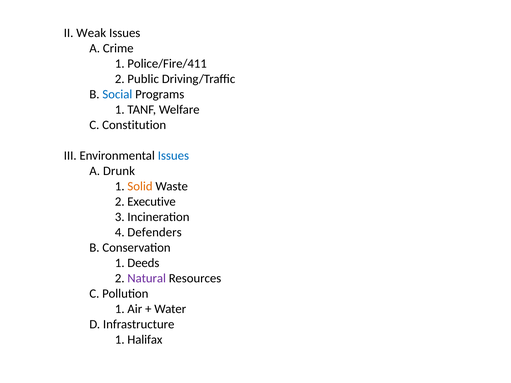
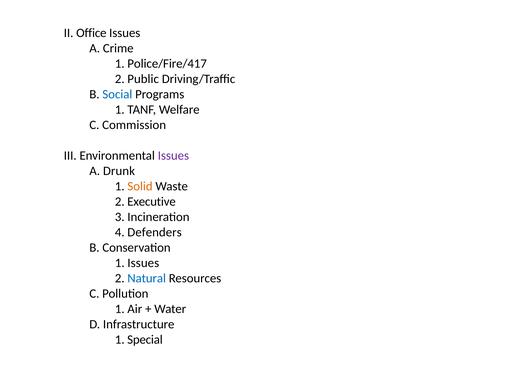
Weak: Weak -> Office (91, 33)
Police/Fire/411: Police/Fire/411 -> Police/Fire/417 (167, 64)
Constitution: Constitution -> Commission (134, 125)
Issues colour: blue -> purple (173, 156)
1 Deeds: Deeds -> Issues (143, 263)
Natural colour: purple -> blue (147, 278)
Halifax: Halifax -> Special (145, 340)
